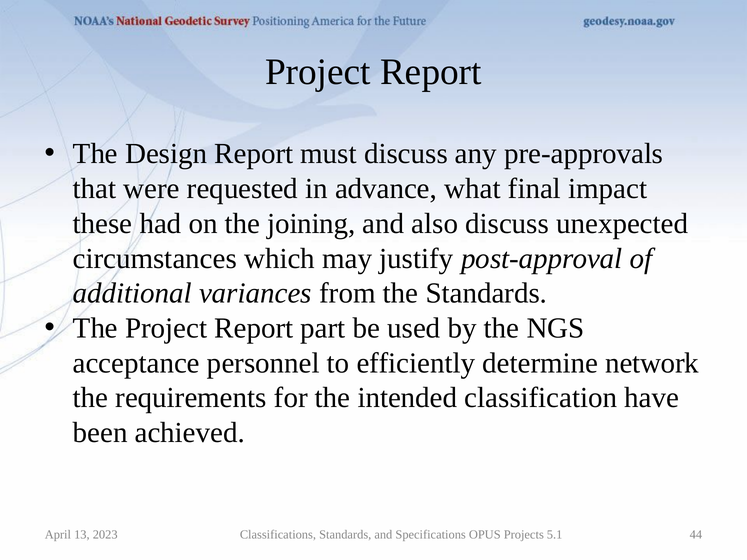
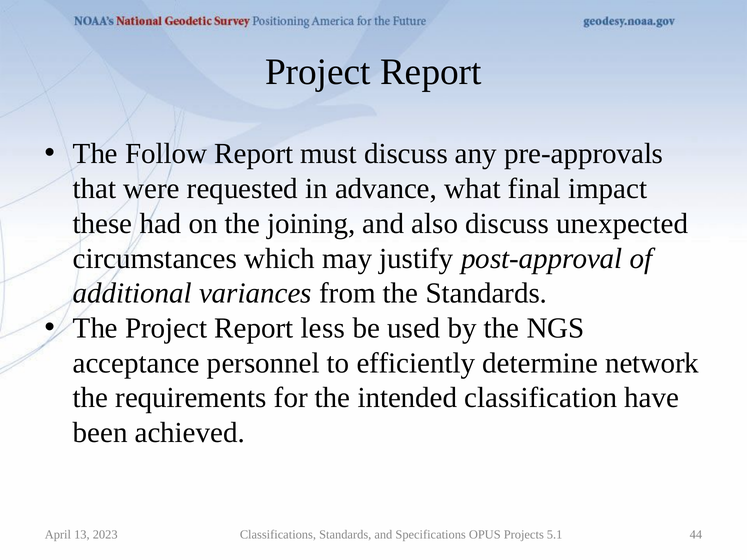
Design: Design -> Follow (166, 154)
part: part -> less (323, 328)
